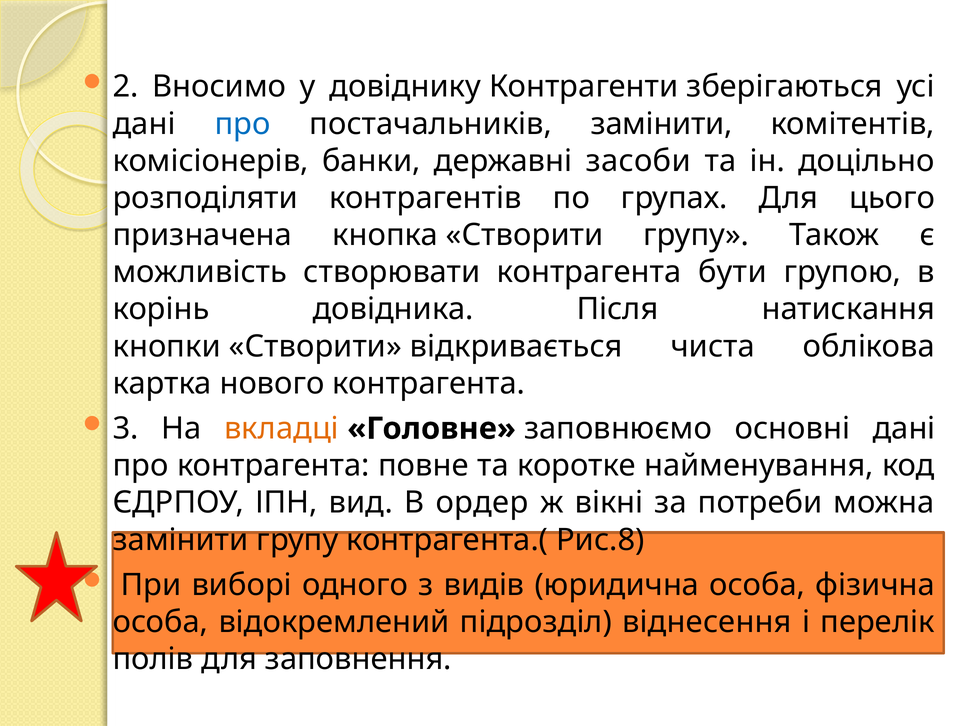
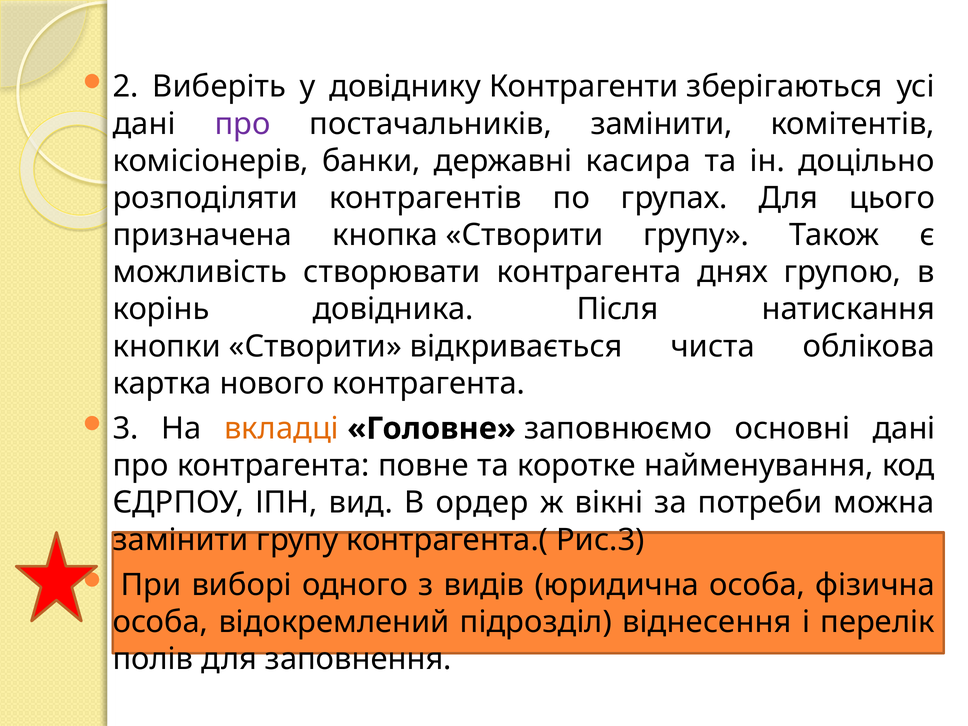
Вносимо: Вносимо -> Виберіть (219, 87)
про colour: blue -> purple (243, 124)
засоби: засоби -> касира (638, 161)
бути: бути -> днях (733, 272)
Рис.8: Рис.8 -> Рис.3 (600, 540)
